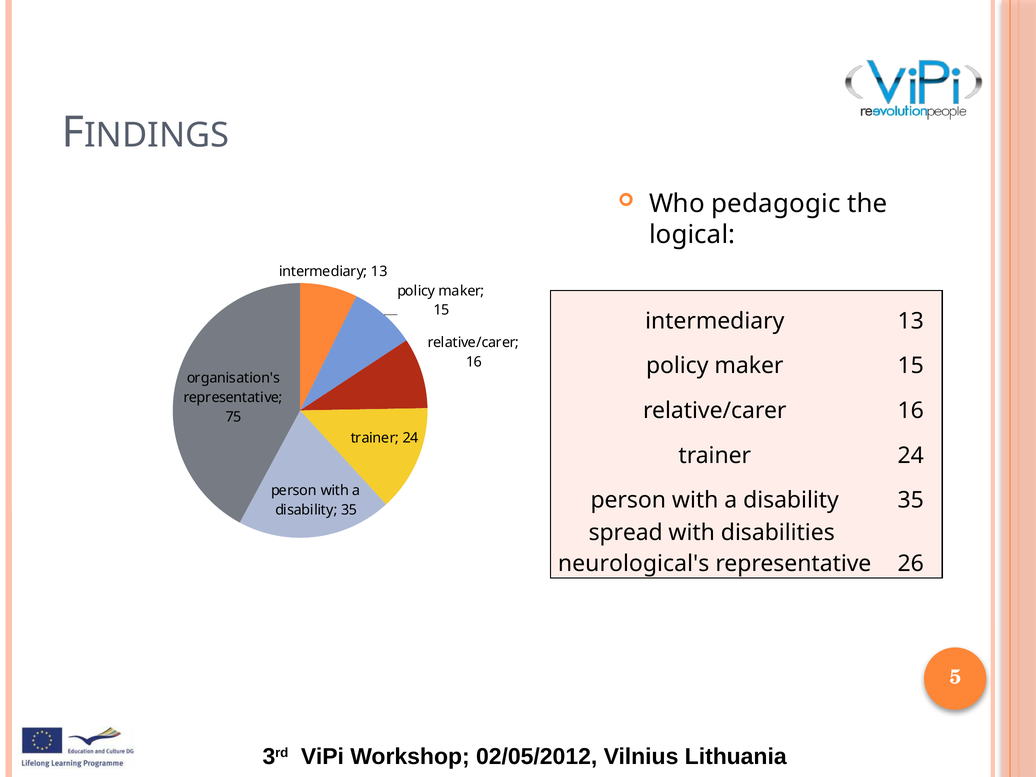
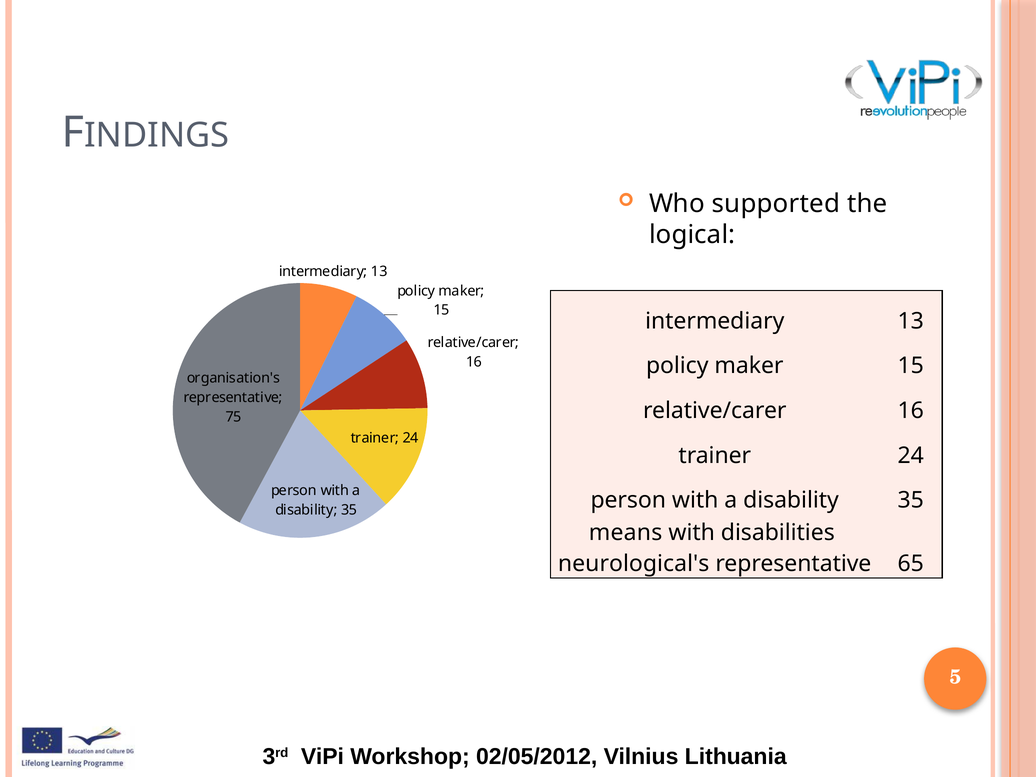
pedagogic: pedagogic -> supported (776, 204)
spread: spread -> means (626, 533)
26: 26 -> 65 (911, 564)
